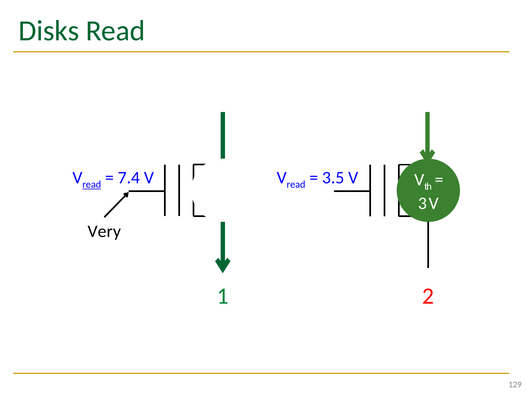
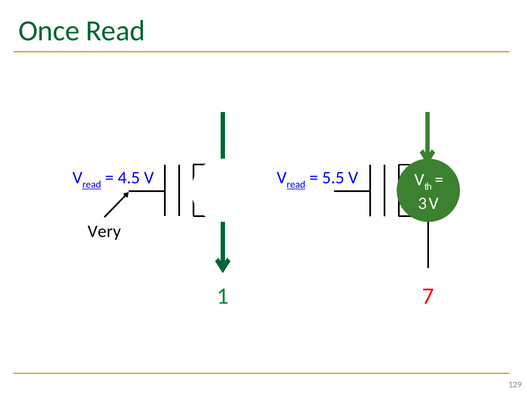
Disks: Disks -> Once (49, 31)
7.4: 7.4 -> 4.5 (129, 178)
read underline: none -> present (296, 185)
3.5: 3.5 -> 5.5 (333, 178)
1 2: 2 -> 7 (428, 296)
